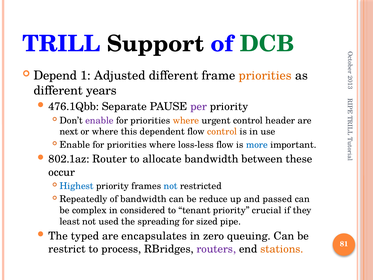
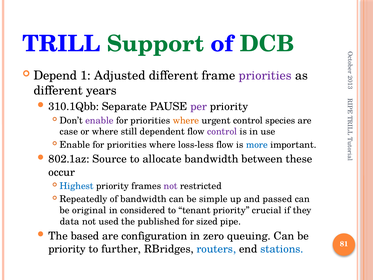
Support colour: black -> green (155, 44)
priorities colour: orange -> purple (265, 75)
476.1Qbb: 476.1Qbb -> 310.1Qbb (74, 106)
header: header -> species (280, 120)
next: next -> case (69, 132)
this: this -> still (129, 132)
control colour: orange -> purple (222, 132)
Router: Router -> Source (110, 159)
not colour: blue -> purple (171, 186)
reduce: reduce -> simple (213, 199)
complex: complex -> original (89, 210)
least: least -> data (70, 221)
spreading: spreading -> published (159, 221)
typed: typed -> based (85, 236)
encapsulates: encapsulates -> configuration (154, 236)
restrict: restrict -> priority (67, 249)
process: process -> further (121, 249)
routers colour: purple -> blue (216, 249)
stations colour: orange -> blue (282, 249)
